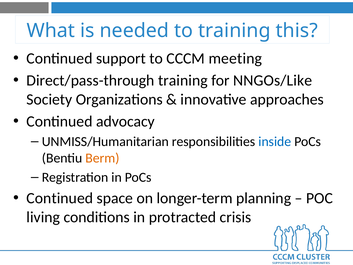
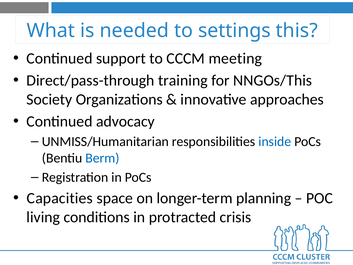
to training: training -> settings (234, 30)
NNGOs/Like: NNGOs/Like -> NNGOs/This (273, 80)
Berm colour: orange -> blue (102, 158)
Continued: Continued -> Capacities (60, 198)
